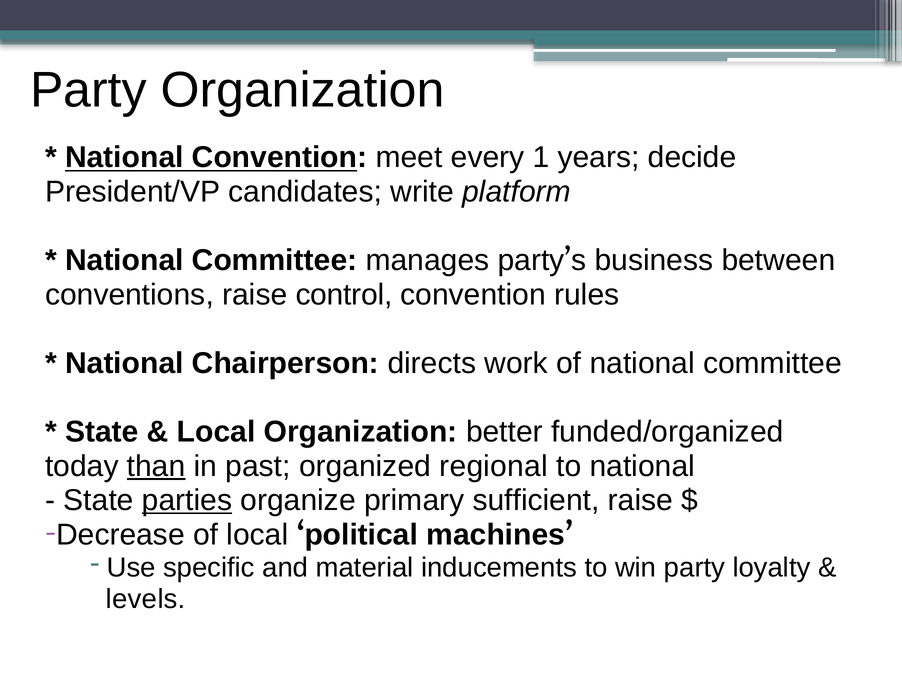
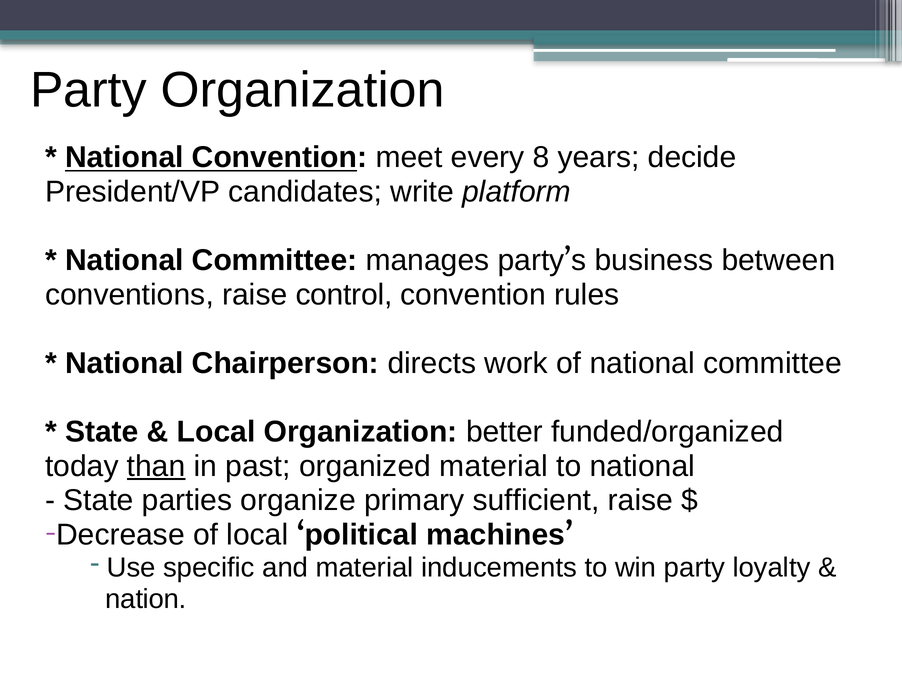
1: 1 -> 8 (541, 157)
organized regional: regional -> material (494, 466)
parties underline: present -> none (187, 500)
levels: levels -> nation (146, 599)
